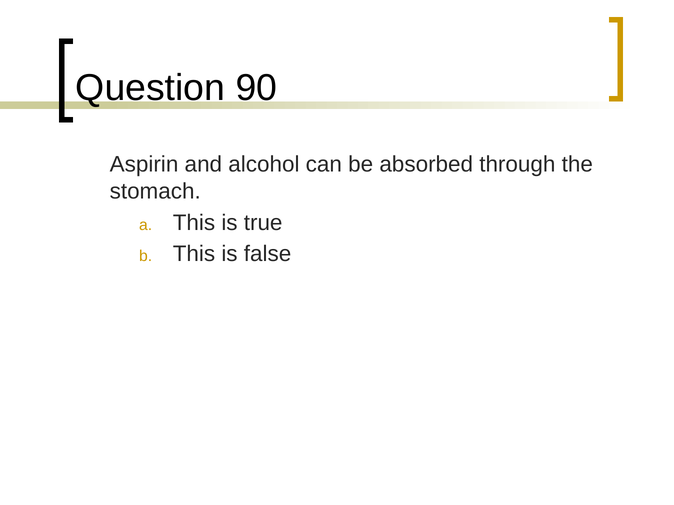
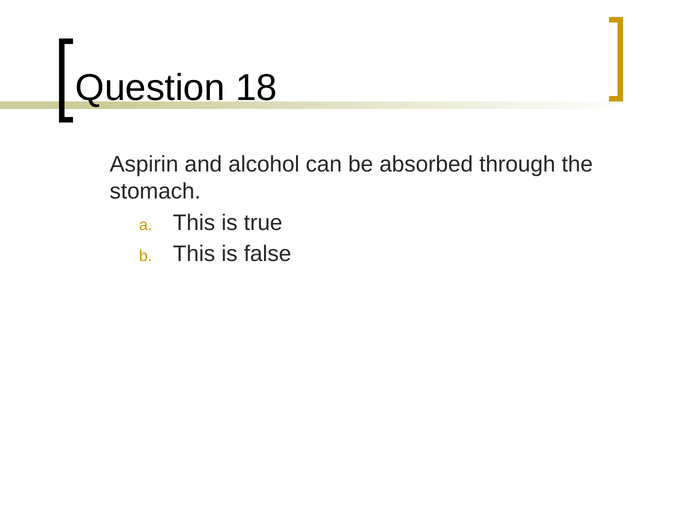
90: 90 -> 18 (256, 88)
